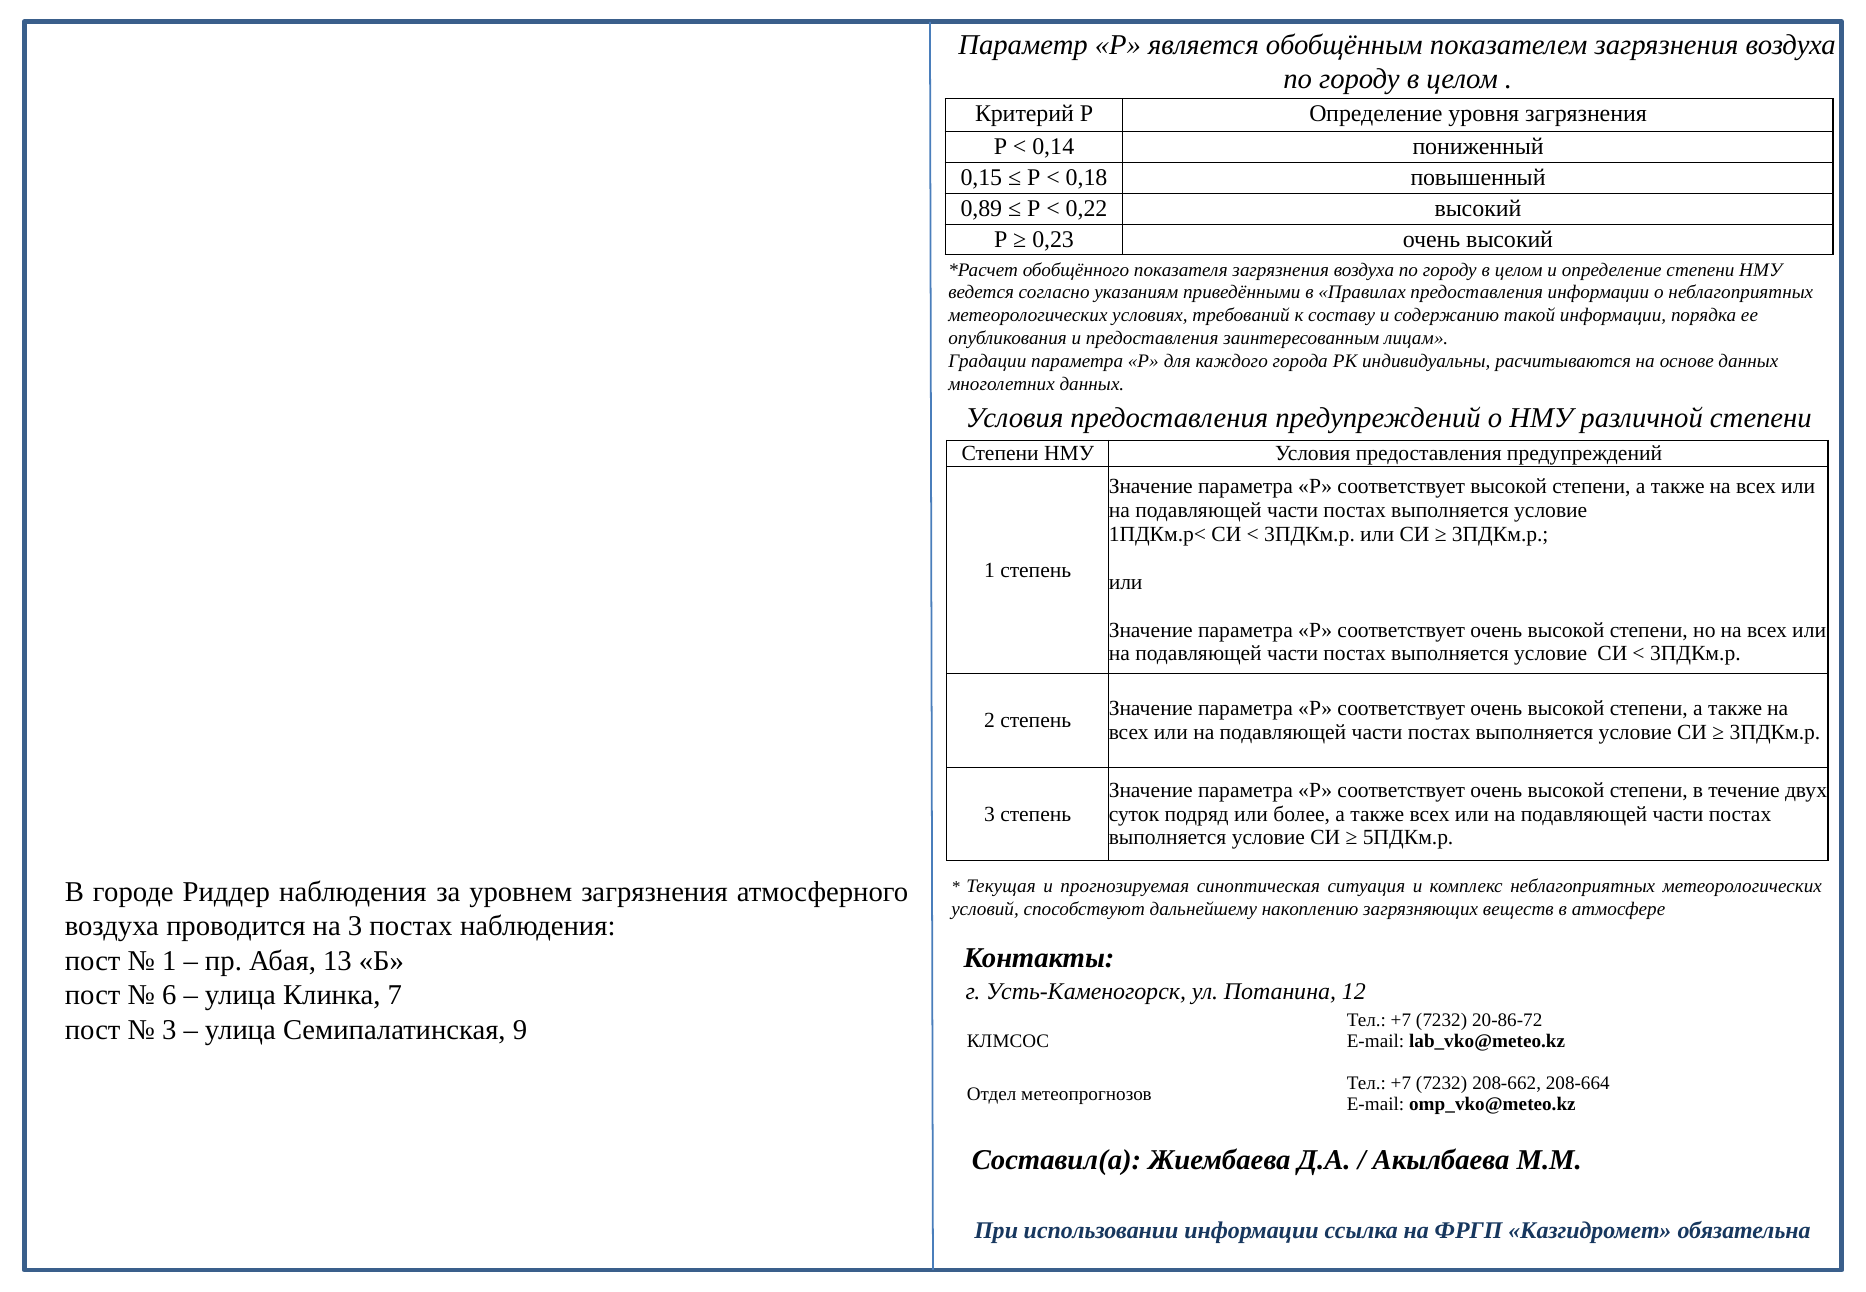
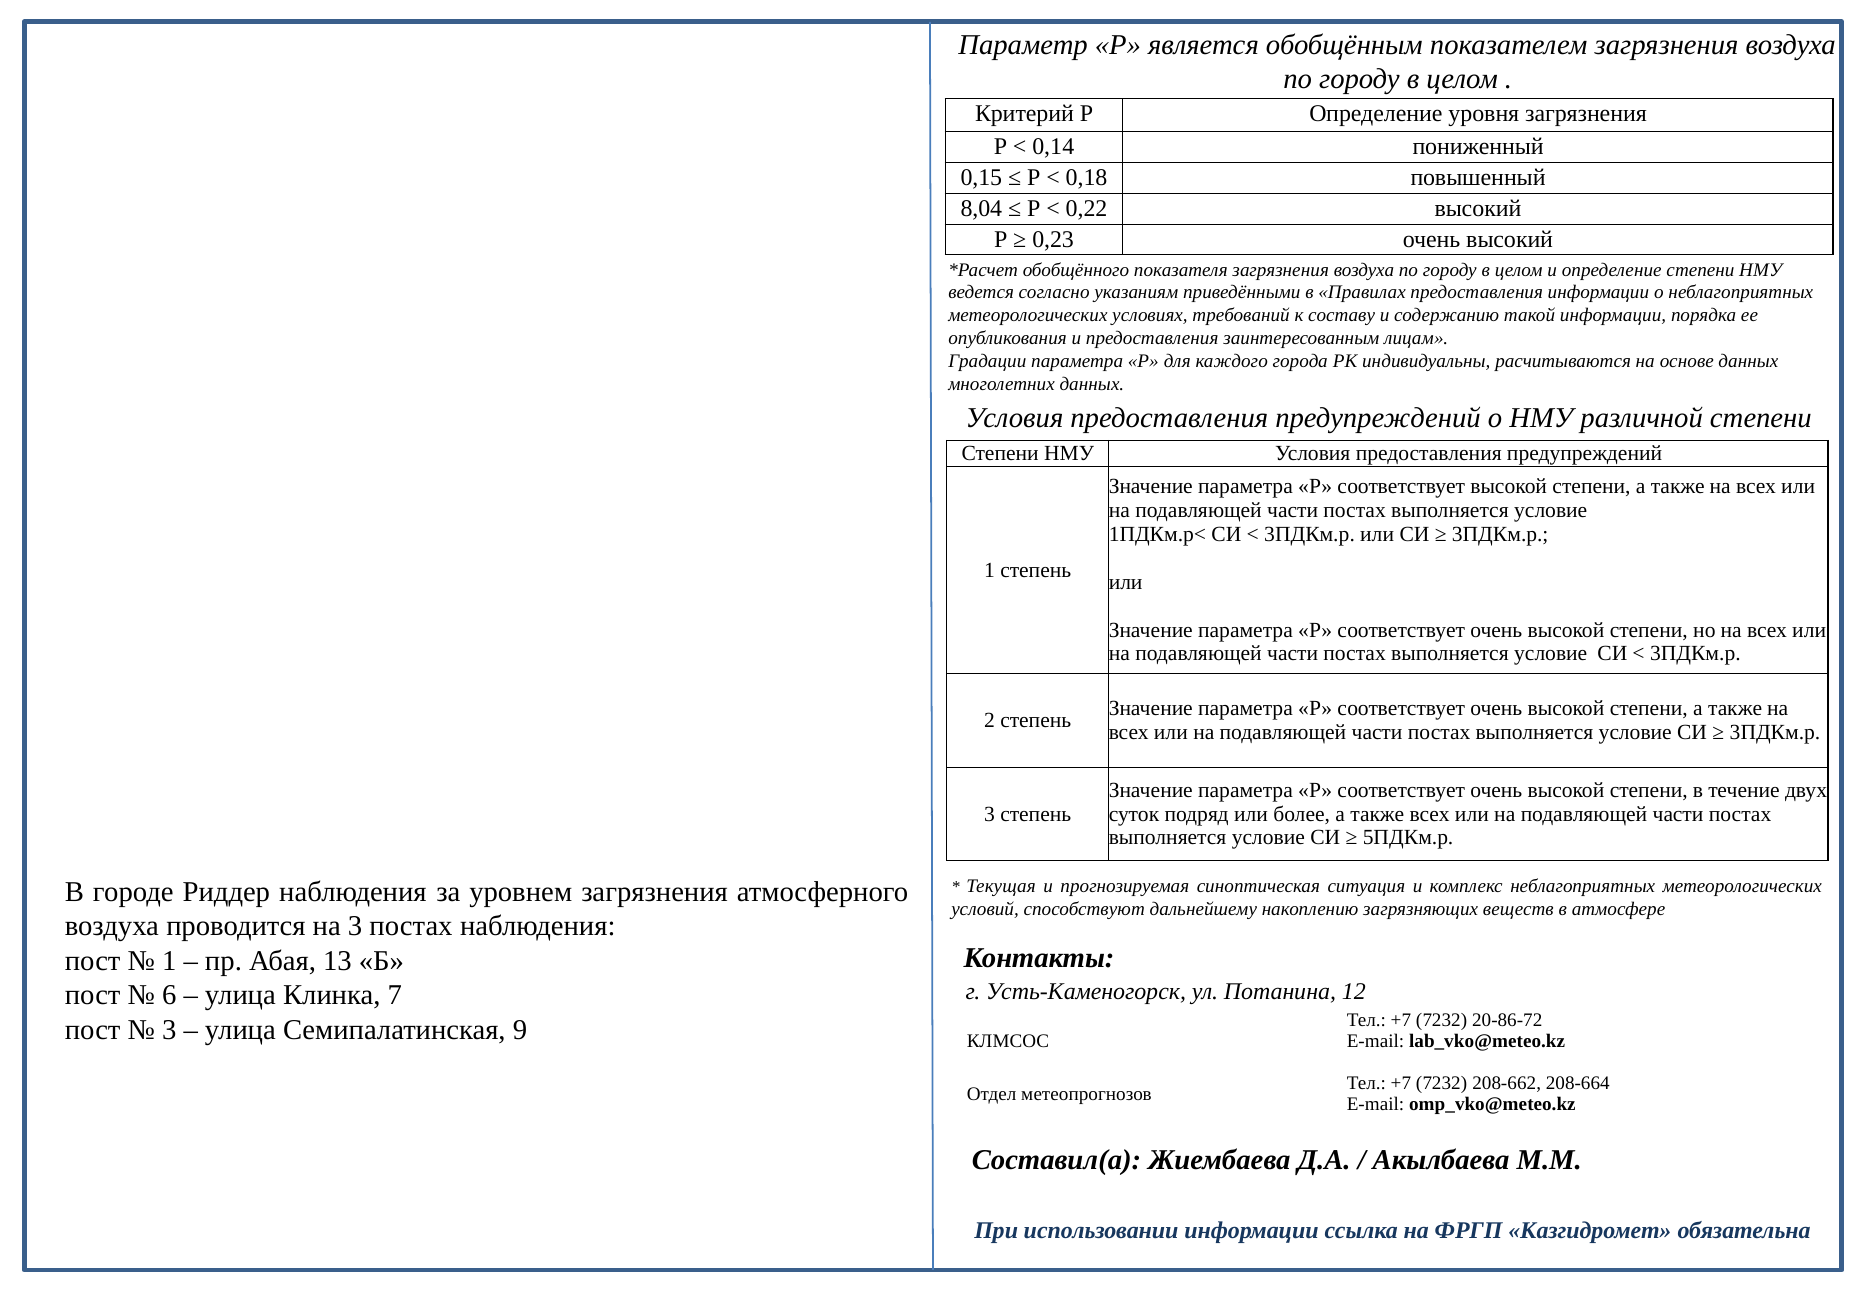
0,89: 0,89 -> 8,04 (981, 208)
